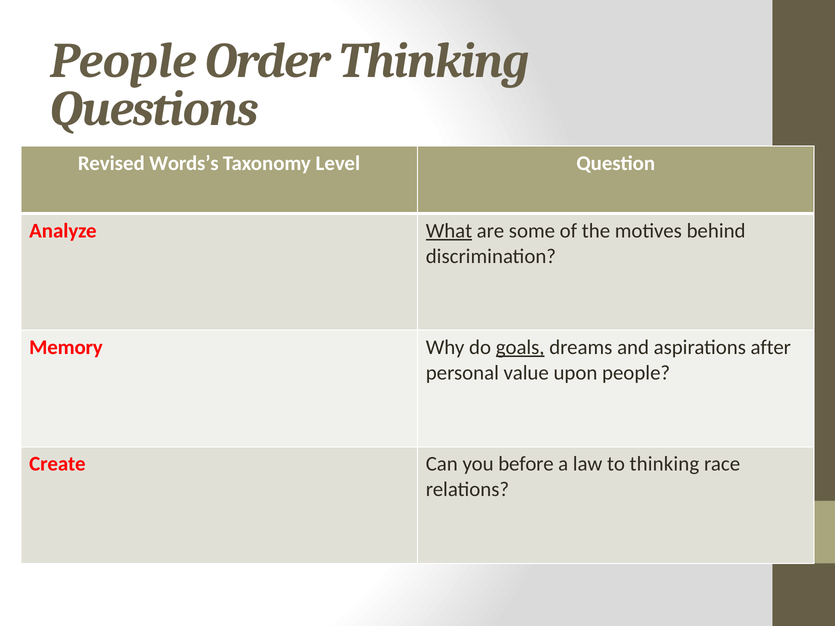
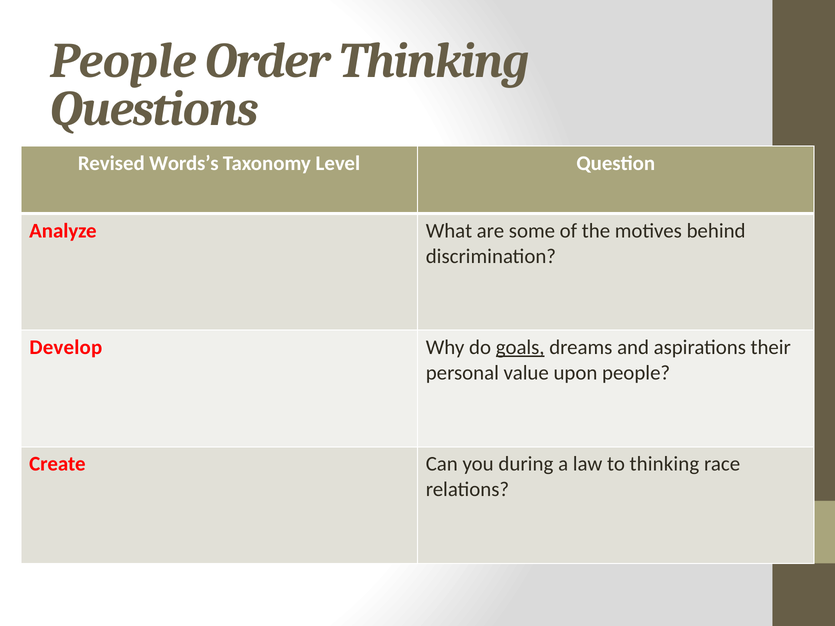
What underline: present -> none (449, 231)
Memory: Memory -> Develop (66, 347)
after: after -> their (771, 347)
before: before -> during (526, 464)
